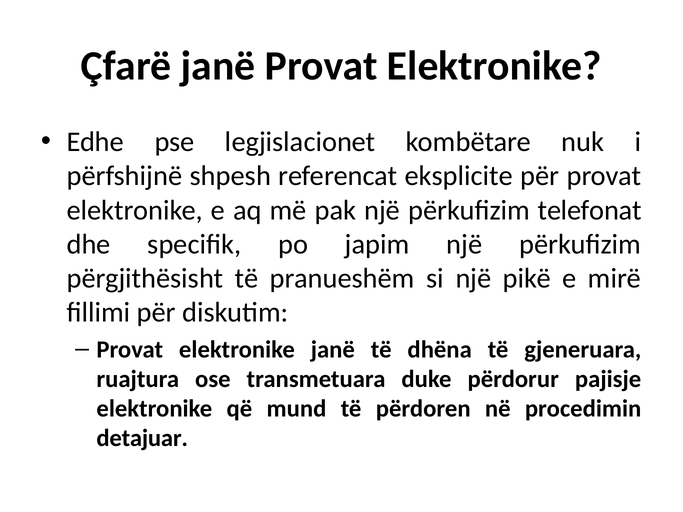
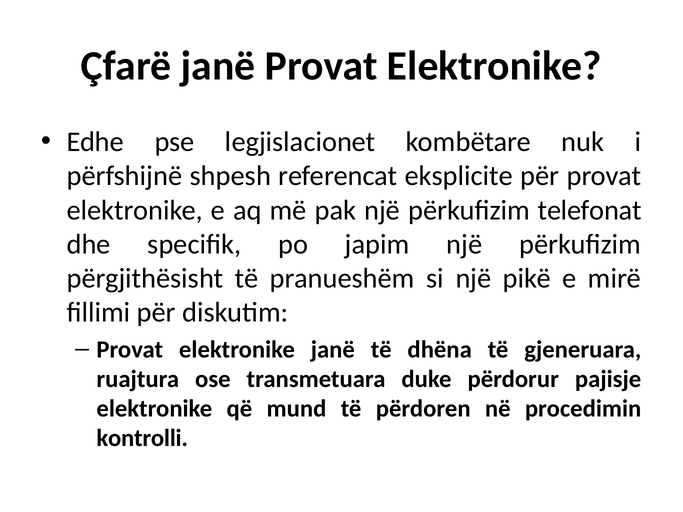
detajuar: detajuar -> kontrolli (142, 438)
